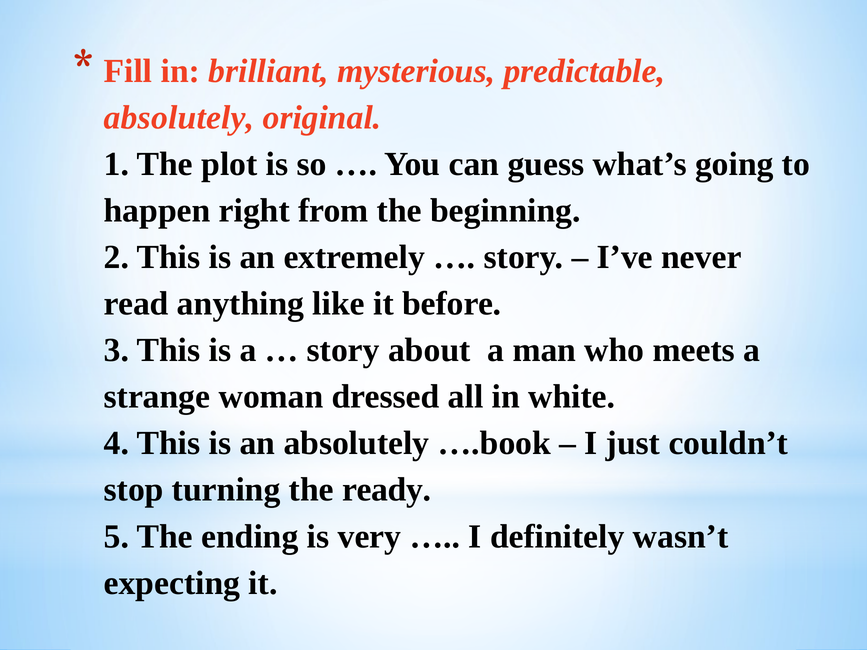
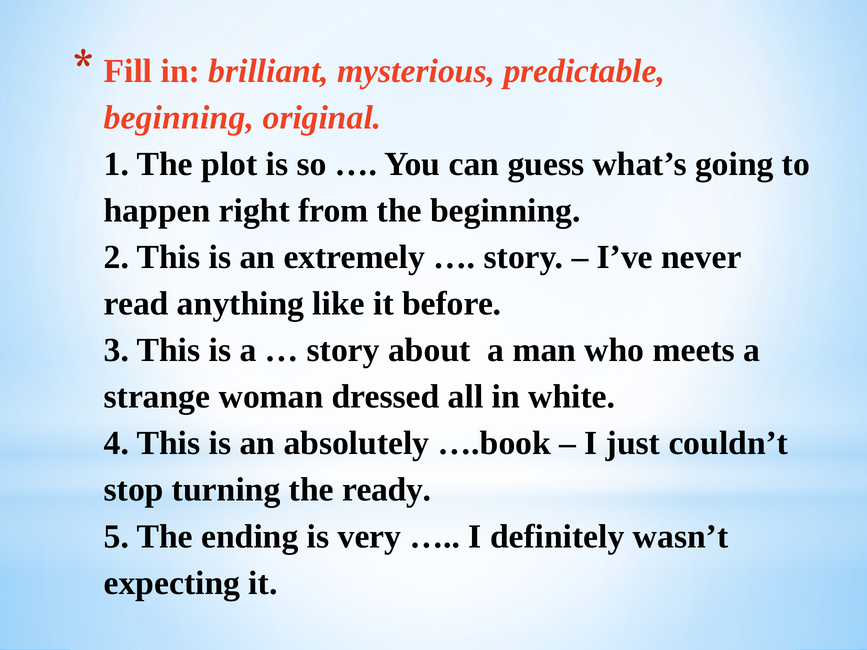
absolutely: absolutely -> beginning (179, 118)
